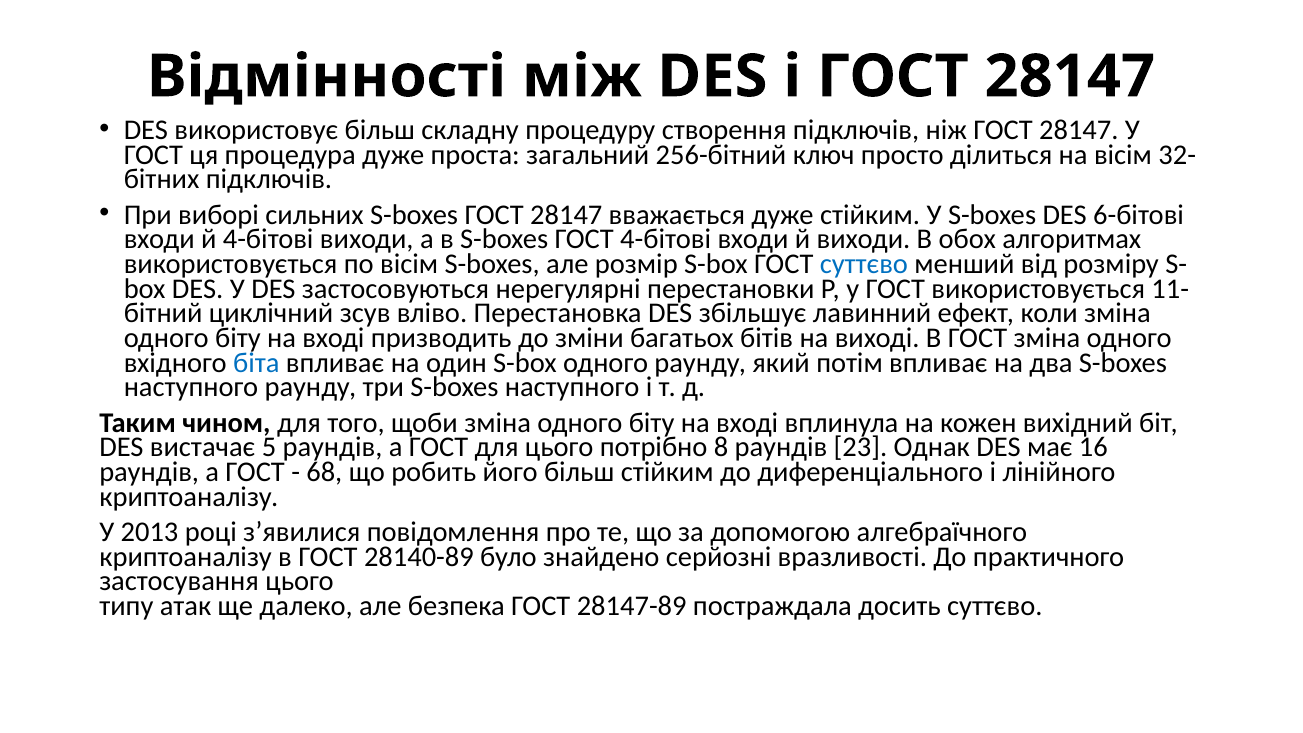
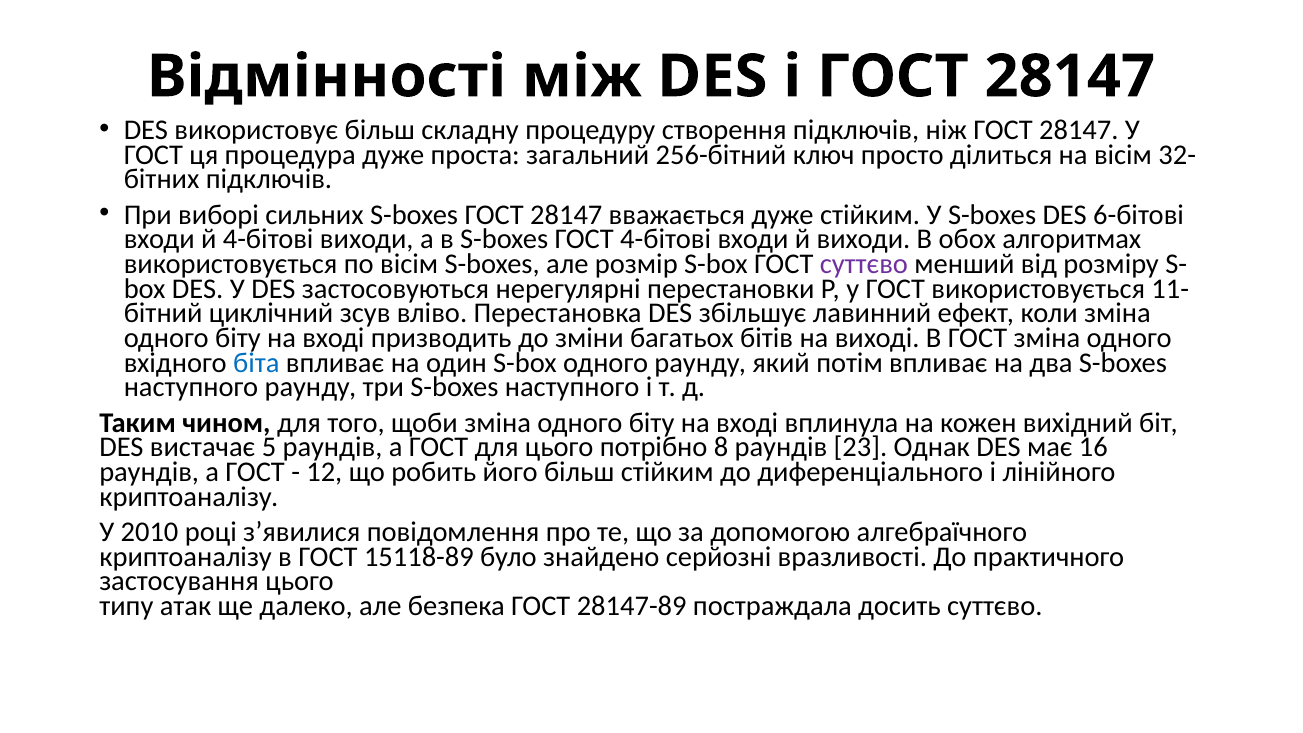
суттєво colour: blue -> purple (864, 264)
68: 68 -> 12 (324, 472)
2013: 2013 -> 2010 (150, 532)
28140-89: 28140-89 -> 15118-89 (419, 557)
